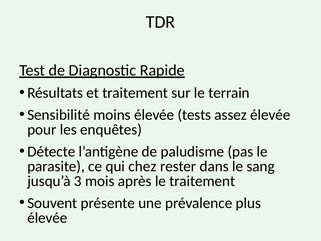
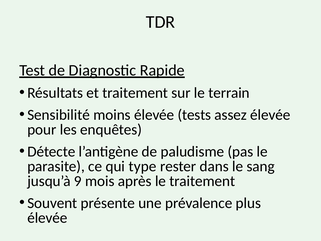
chez: chez -> type (142, 166)
3: 3 -> 9 (78, 181)
